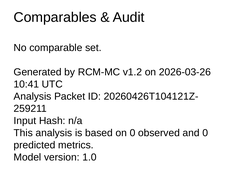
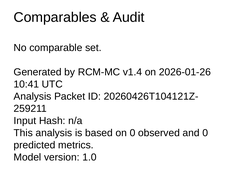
v1.2: v1.2 -> v1.4 (132, 72)
2026-03-26: 2026-03-26 -> 2026-01-26 (185, 72)
